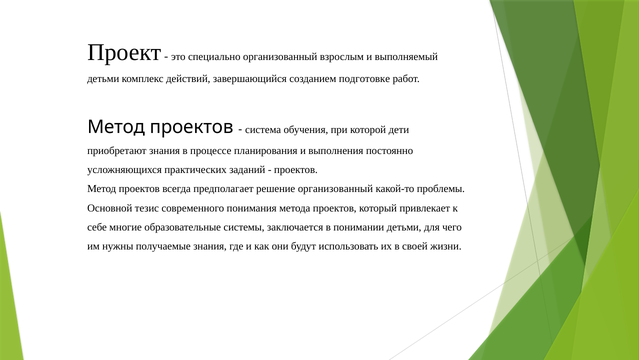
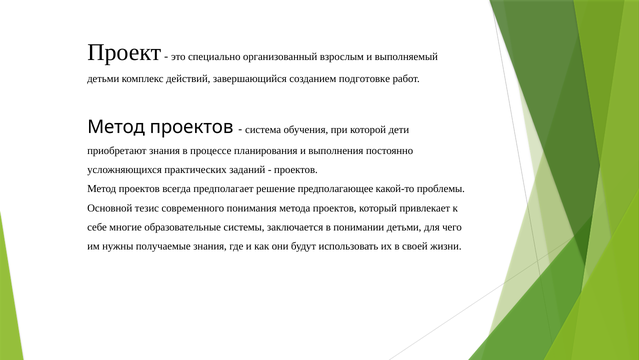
решение организованный: организованный -> предполагающее (336, 189)
